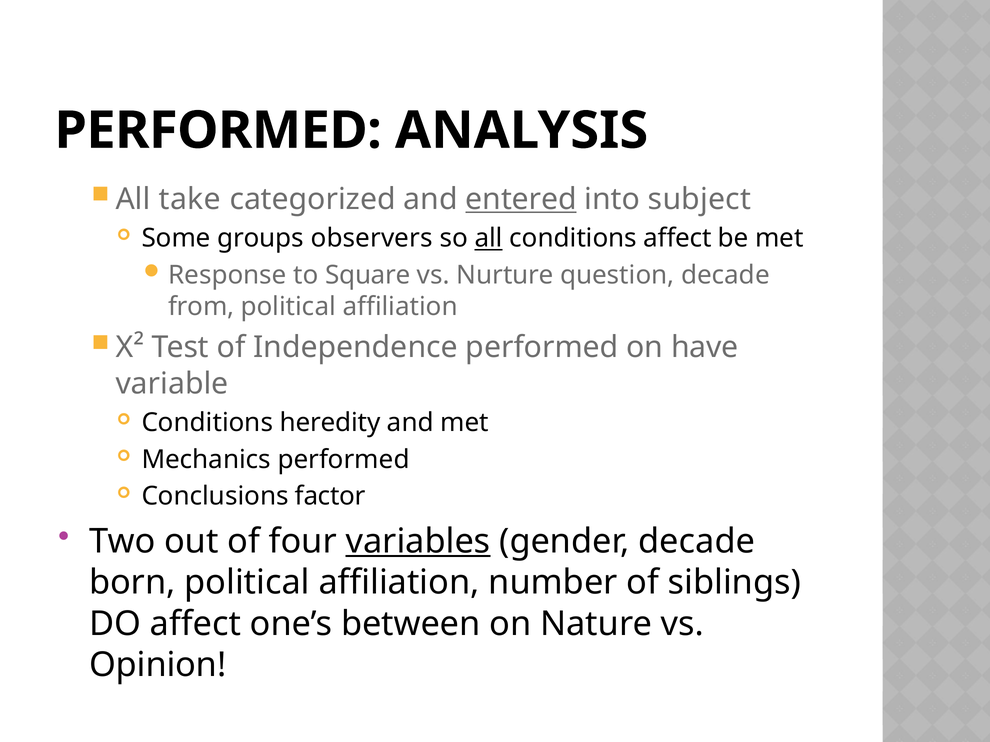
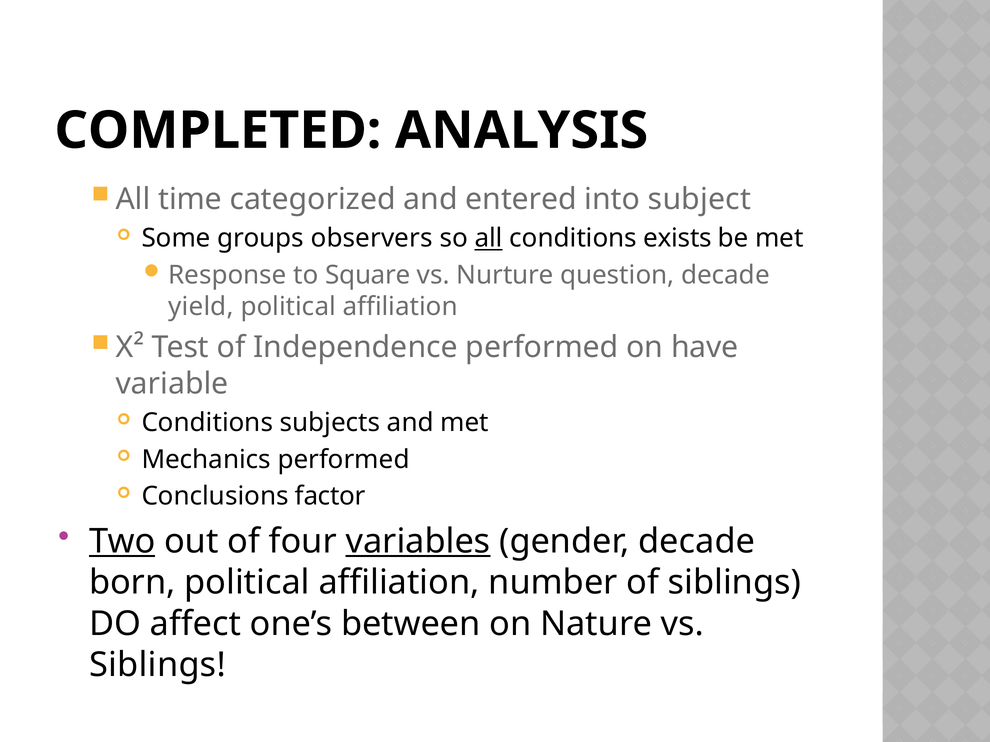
PERFORMED: PERFORMED -> COMPLETED (218, 131)
take: take -> time (190, 199)
entered underline: present -> none (521, 199)
conditions affect: affect -> exists (677, 238)
from: from -> yield (201, 307)
heredity: heredity -> subjects (330, 423)
Two underline: none -> present (122, 542)
Opinion: Opinion -> Siblings (158, 665)
